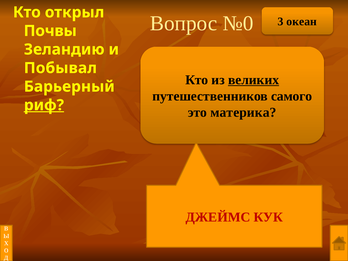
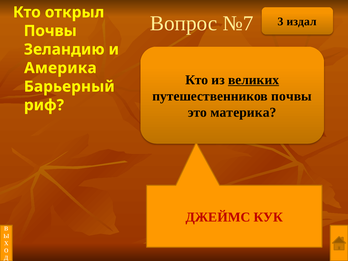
№0: №0 -> №7 (238, 23)
океан: океан -> издал (302, 22)
Побывал: Побывал -> Америка (60, 68)
путешественников самого: самого -> почвы (291, 96)
риф underline: present -> none (44, 105)
